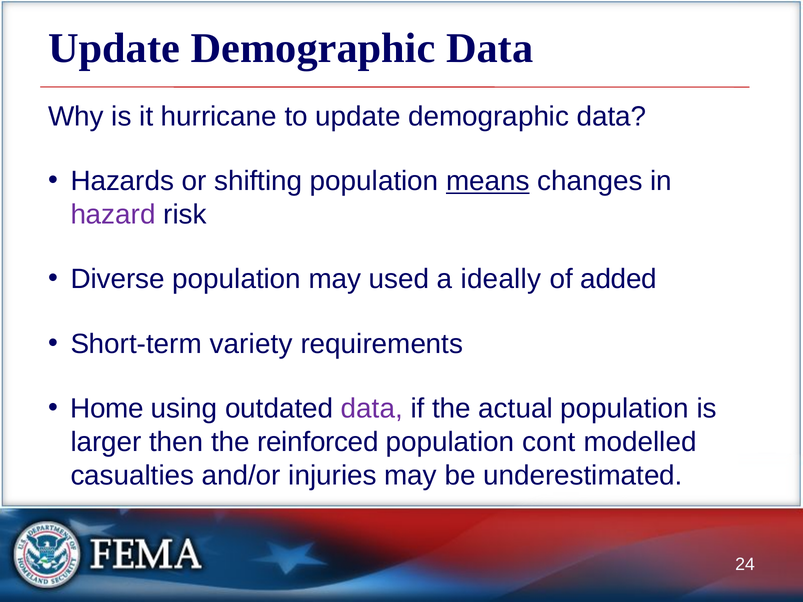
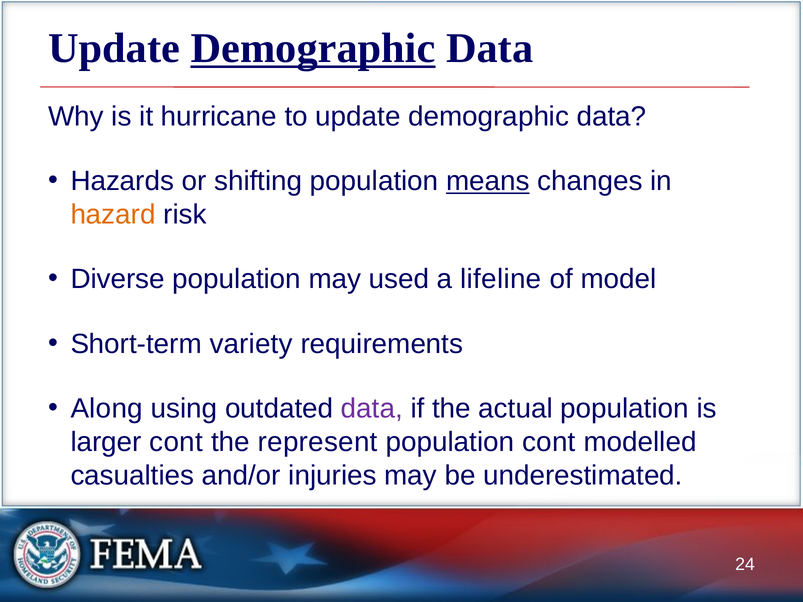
Demographic underline: none -> present (313, 48)
hazard colour: purple -> orange (113, 215)
ideally: ideally -> lifeline (501, 279)
added: added -> model (619, 279)
Home: Home -> Along (107, 409)
larger then: then -> cont (176, 442)
reinforced: reinforced -> represent (318, 442)
